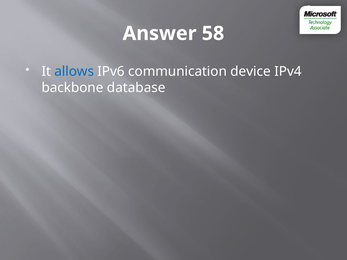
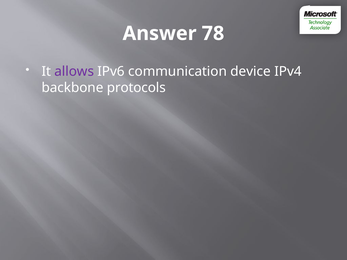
58: 58 -> 78 (213, 33)
allows colour: blue -> purple (74, 71)
database: database -> protocols (136, 88)
